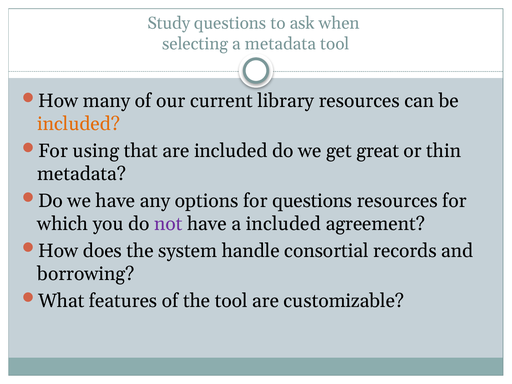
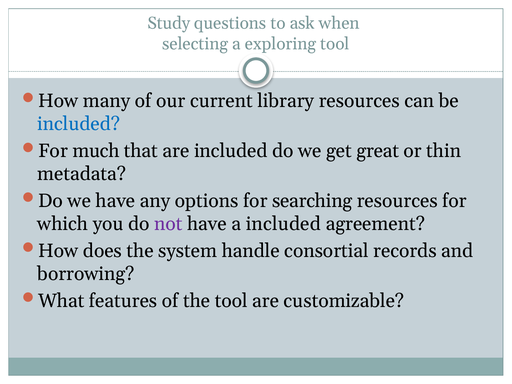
a metadata: metadata -> exploring (281, 44)
included colour: orange -> blue (79, 124)
using: using -> much (96, 151)
for questions: questions -> searching (312, 201)
